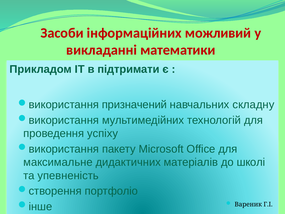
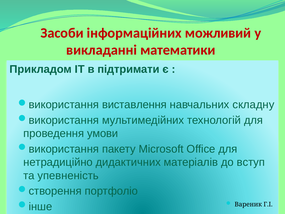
призначений: призначений -> виставлення (134, 105)
успіху: успіху -> умови (103, 133)
максимальне: максимальне -> нетрадиційно (58, 162)
школі: школі -> вступ (251, 162)
